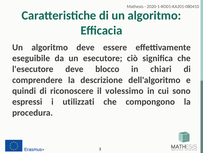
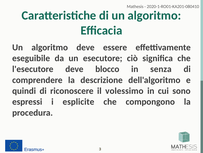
chiari: chiari -> senza (161, 69)
utilizzati: utilizzati -> esplicite (78, 101)
